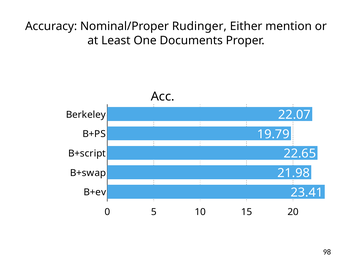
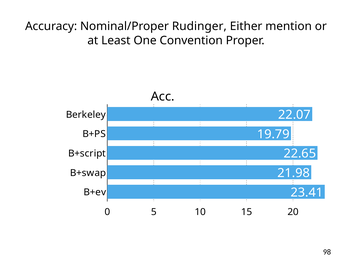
Documents: Documents -> Convention (191, 40)
